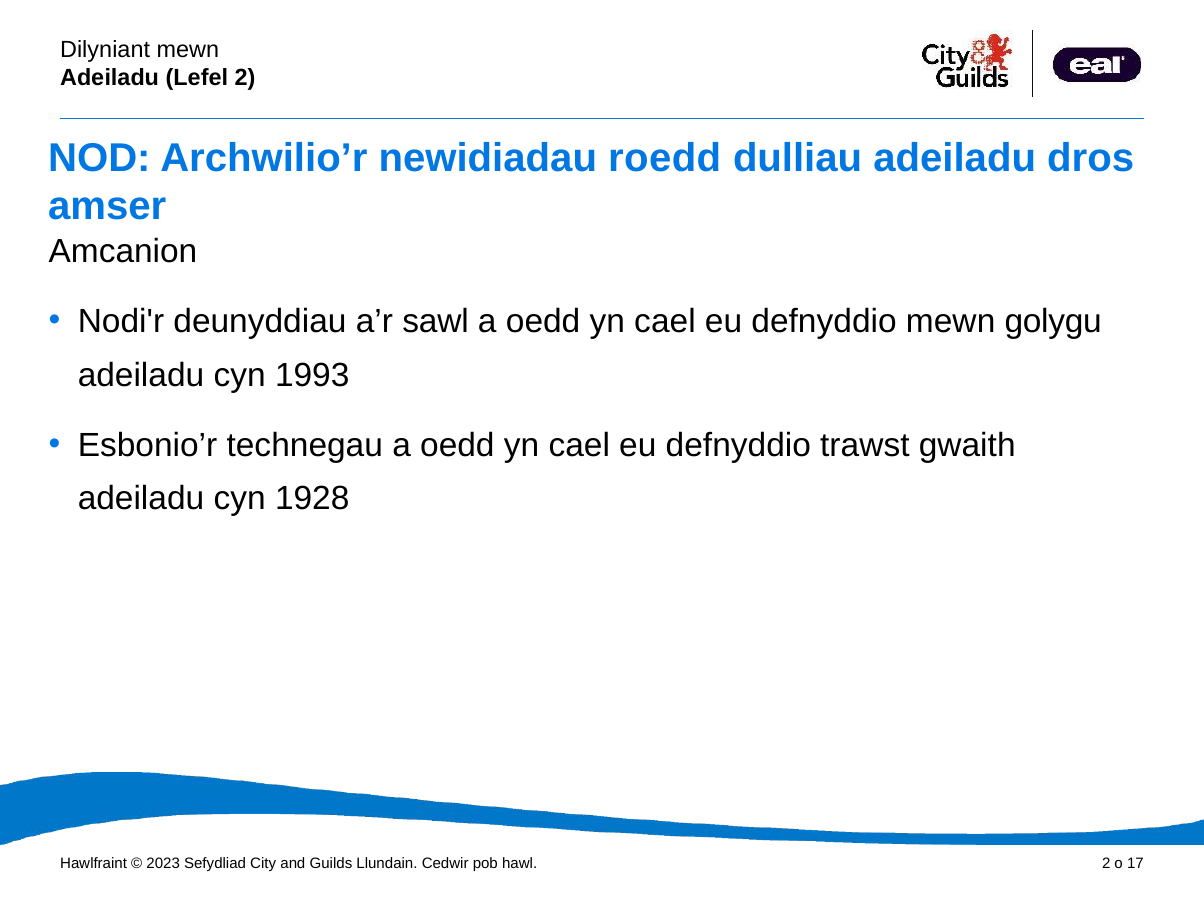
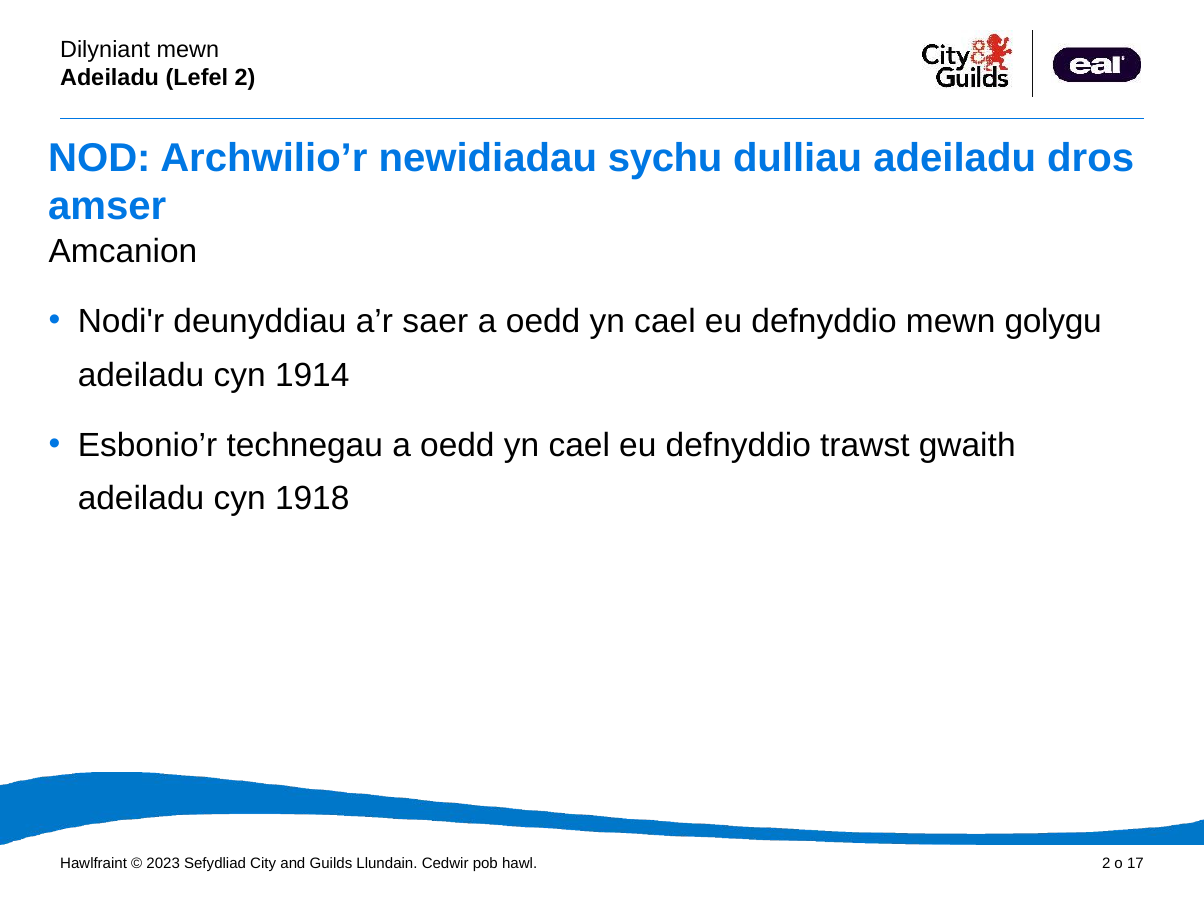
roedd: roedd -> sychu (665, 158)
sawl: sawl -> saer (435, 322)
1993: 1993 -> 1914 (312, 375)
1928: 1928 -> 1918 (312, 499)
